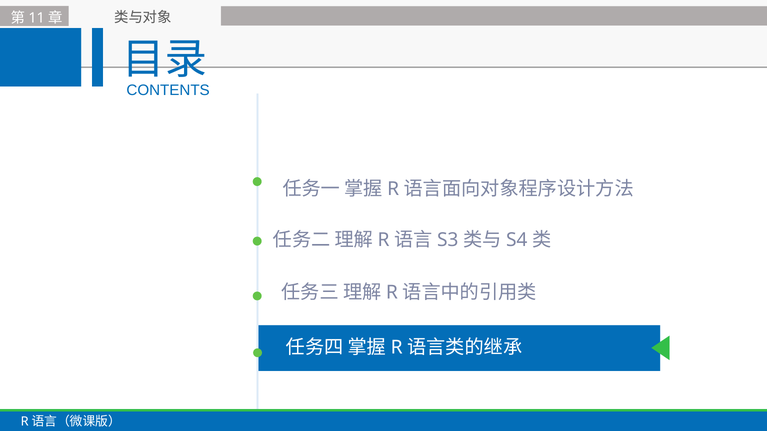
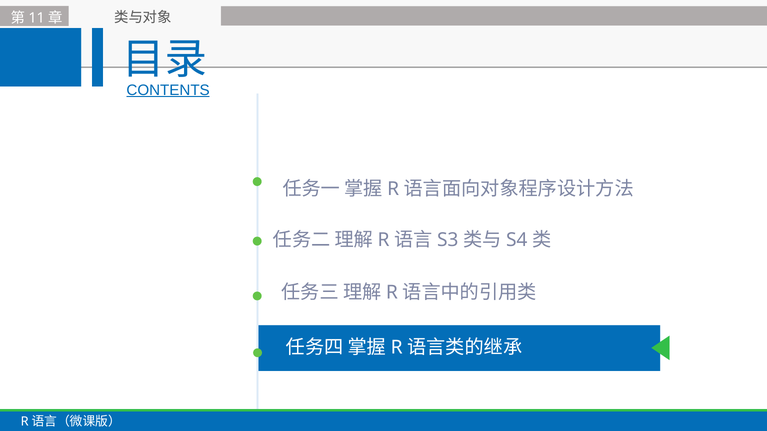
CONTENTS underline: none -> present (168, 90)
